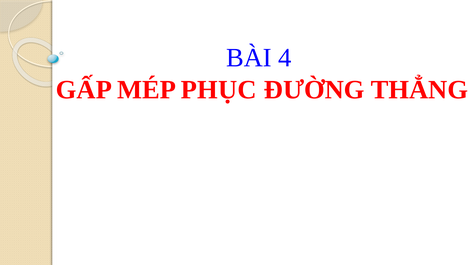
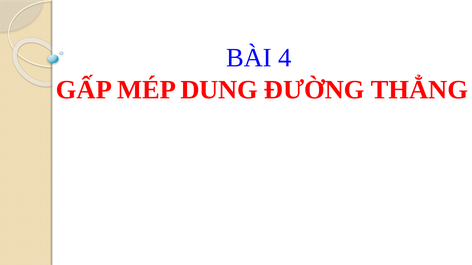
PHỤC: PHỤC -> DUNG (219, 90)
